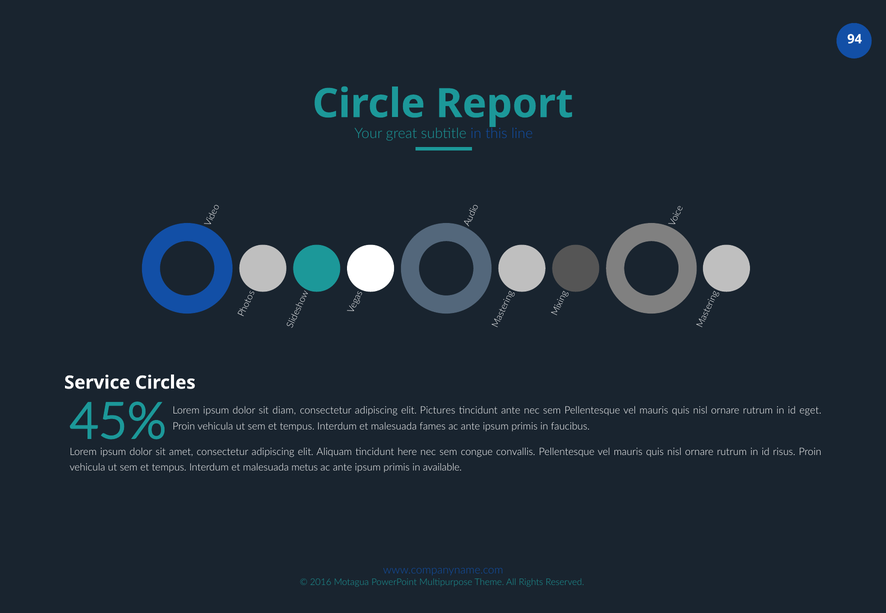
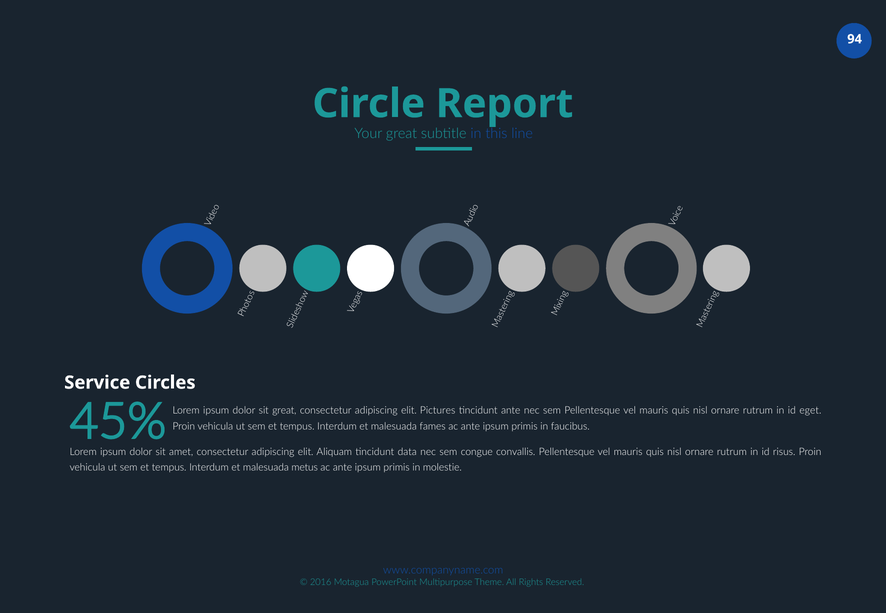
sit diam: diam -> great (284, 411)
here: here -> data (407, 452)
available: available -> molestie (442, 468)
